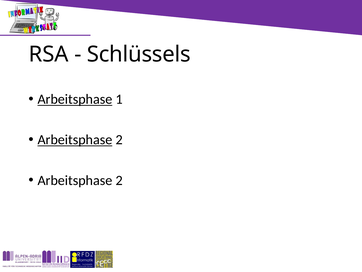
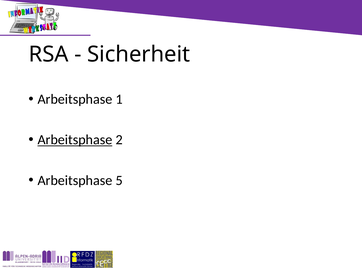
Schlüssels: Schlüssels -> Sicherheit (139, 54)
Arbeitsphase underline: present -> none (75, 99)
2: 2 -> 5 (119, 180)
